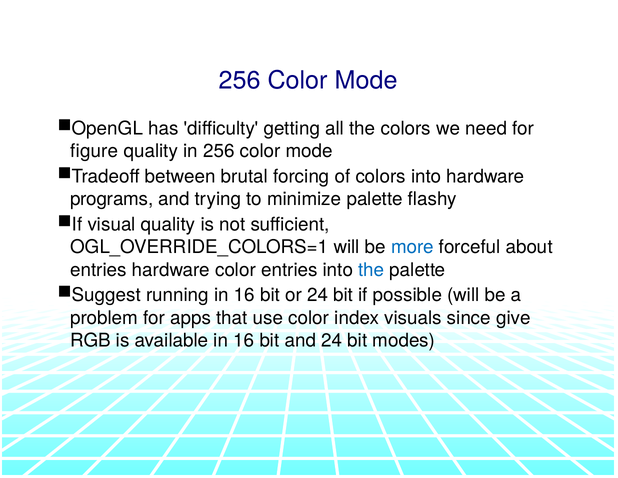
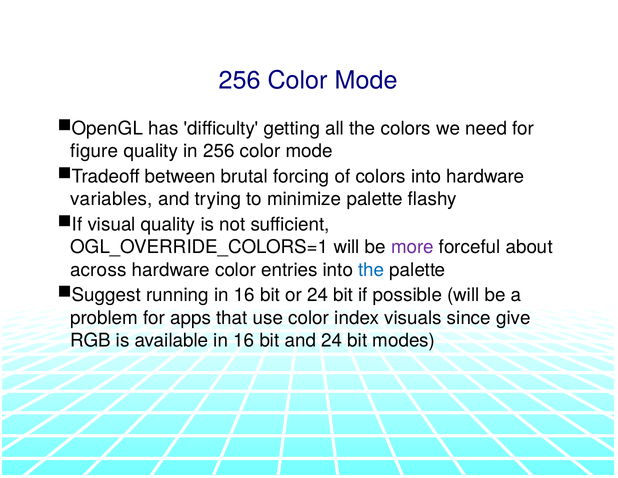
programs: programs -> variables (111, 199)
more colour: blue -> purple (412, 247)
entries: entries -> across (98, 270)
